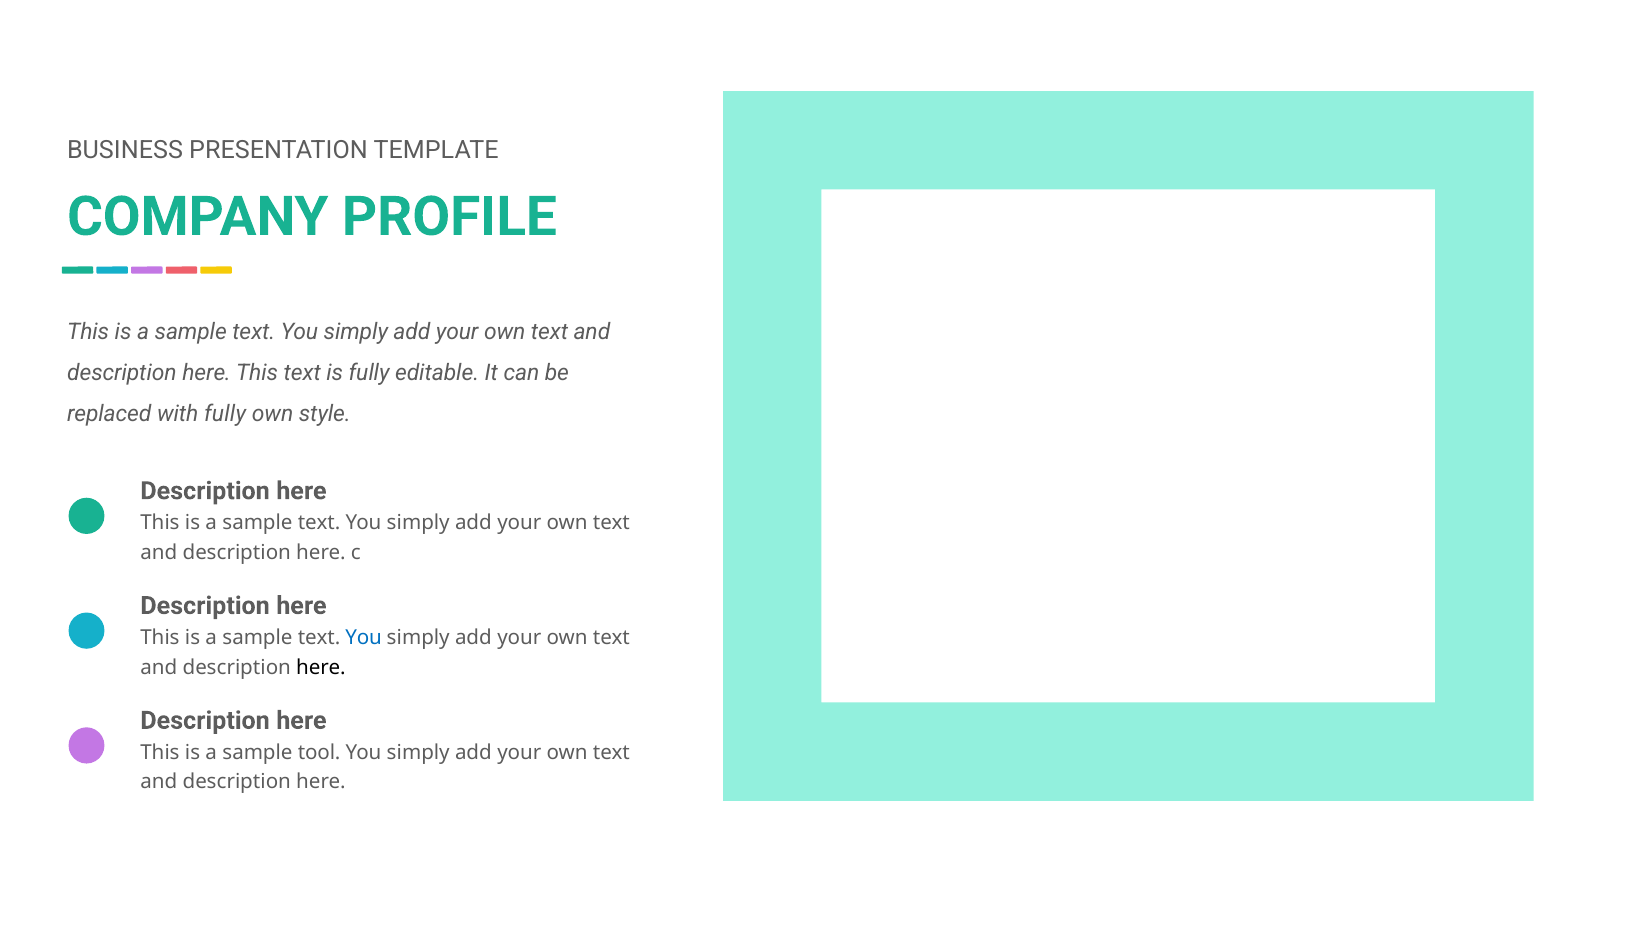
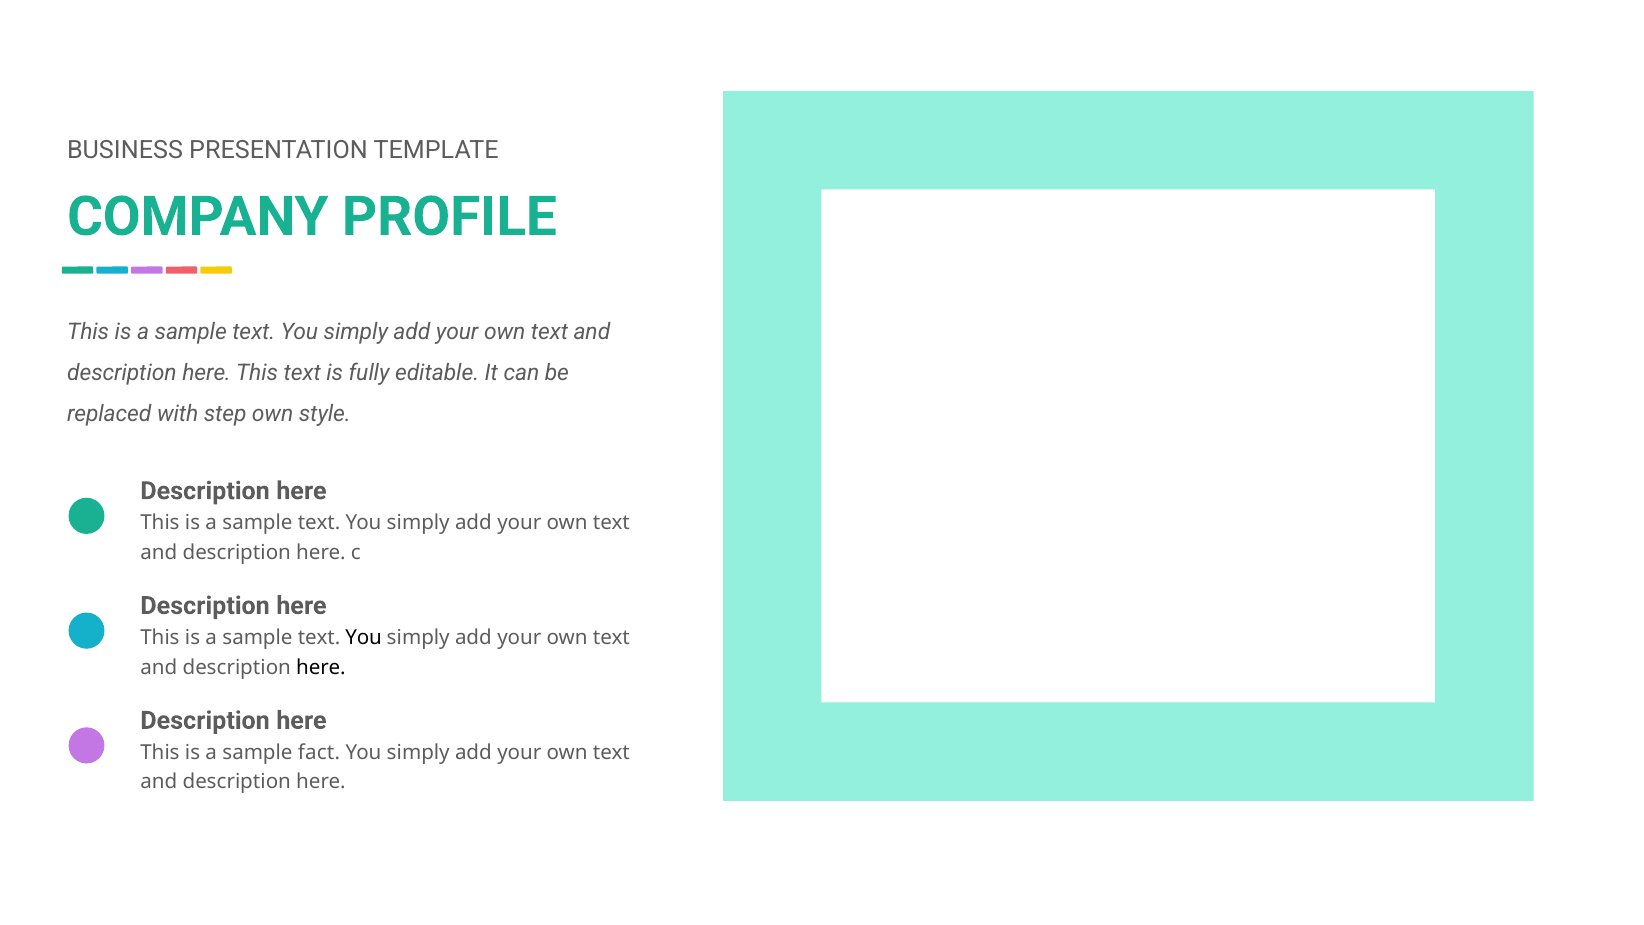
with fully: fully -> step (225, 414)
You colour: blue -> black (364, 638)
tool: tool -> fact (319, 752)
